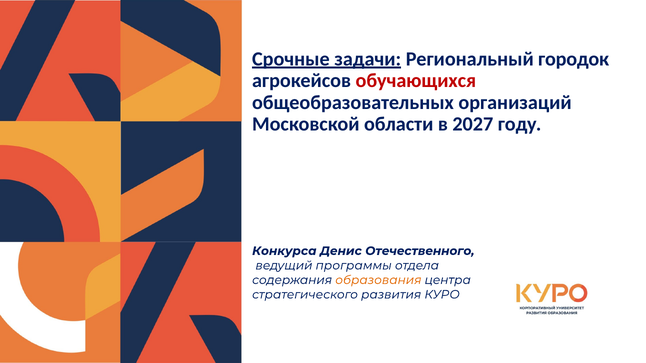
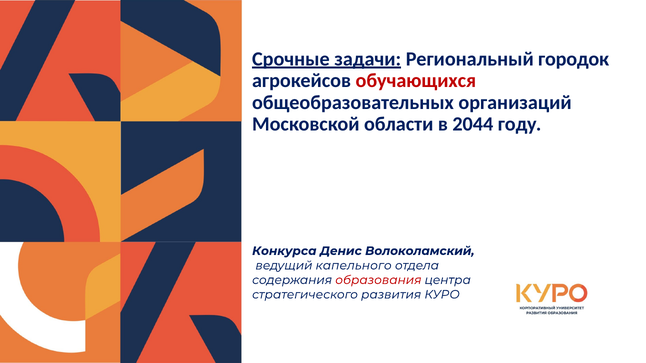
2027: 2027 -> 2044 (473, 124)
Отечественного: Отечественного -> Волоколамский (420, 251)
программы: программы -> капельного (354, 266)
образования colour: orange -> red (378, 280)
